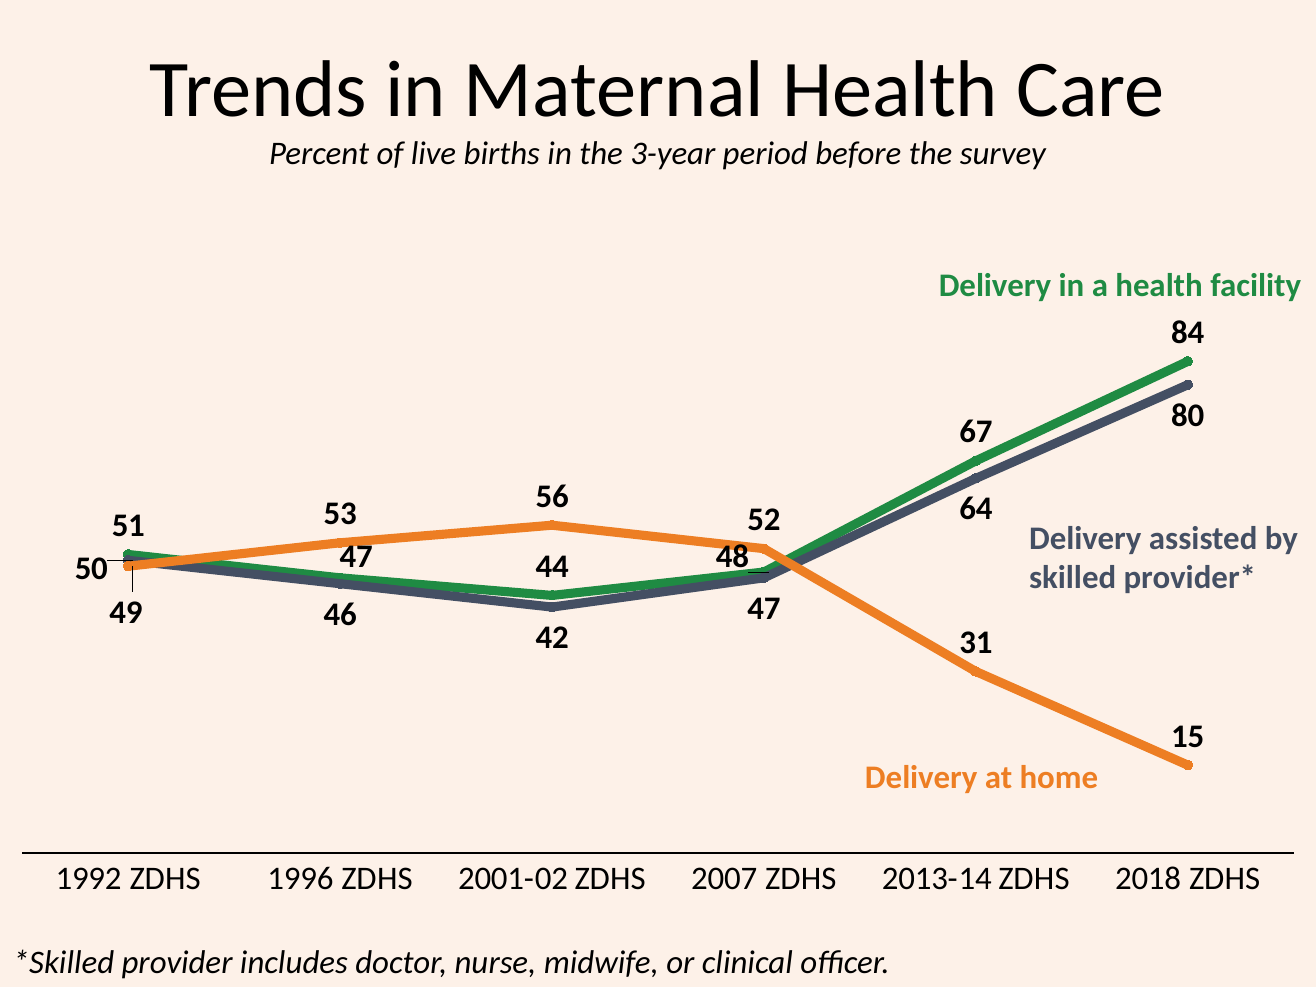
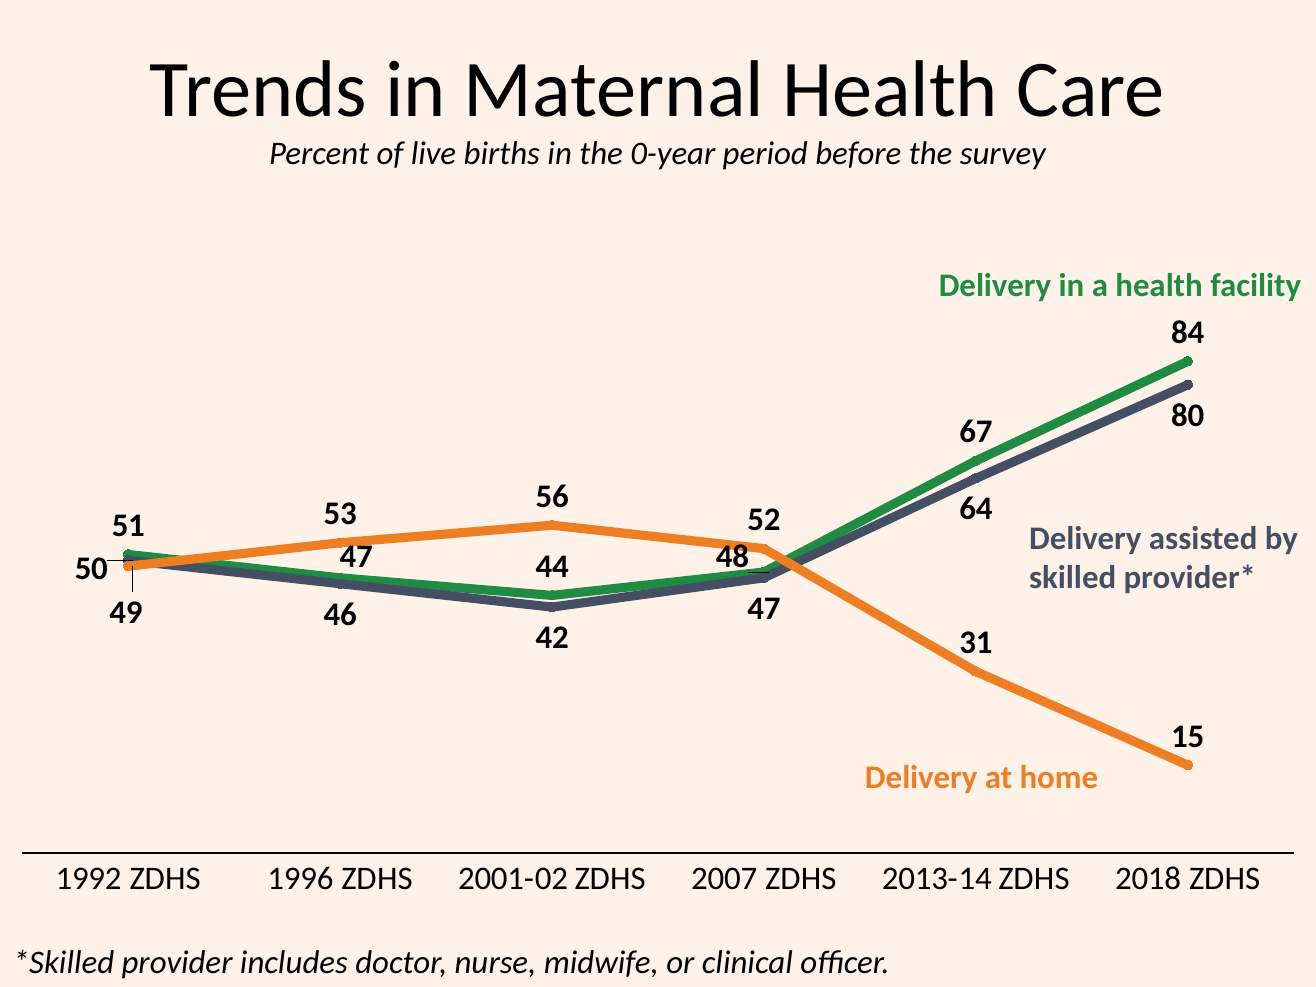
3-year: 3-year -> 0-year (673, 154)
